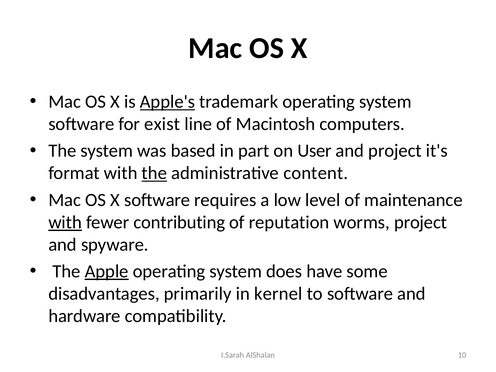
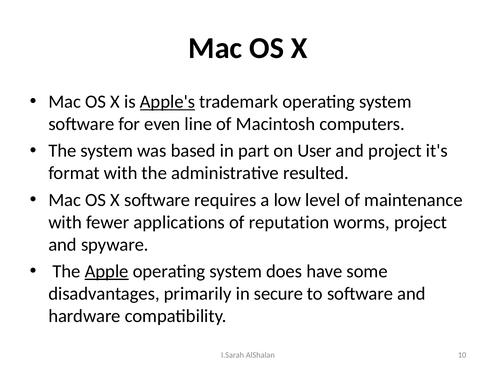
exist: exist -> even (162, 124)
the underline: present -> none (154, 173)
content: content -> resulted (316, 173)
with underline: present -> none (65, 222)
contributing: contributing -> applications (179, 222)
kernel: kernel -> secure (278, 294)
